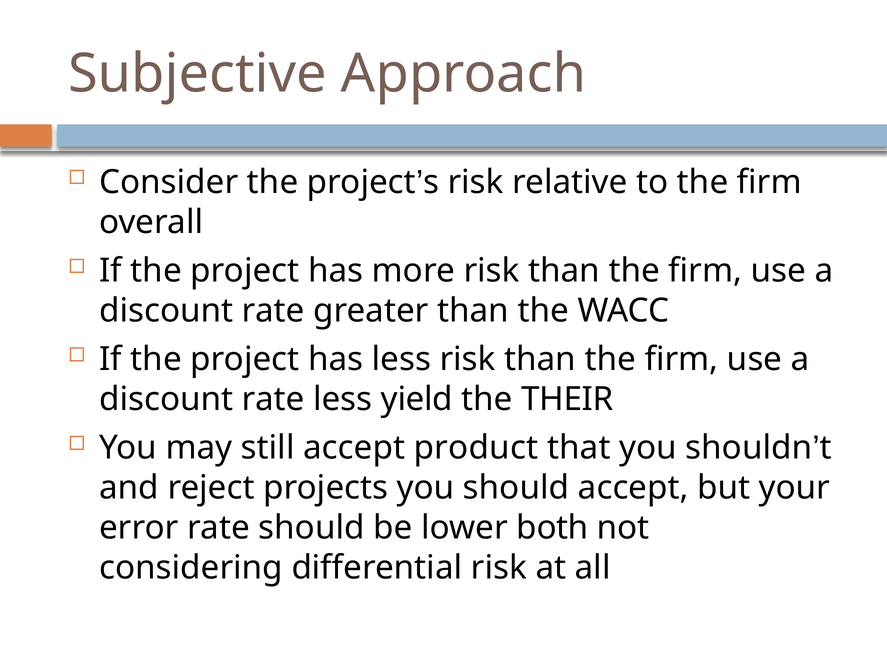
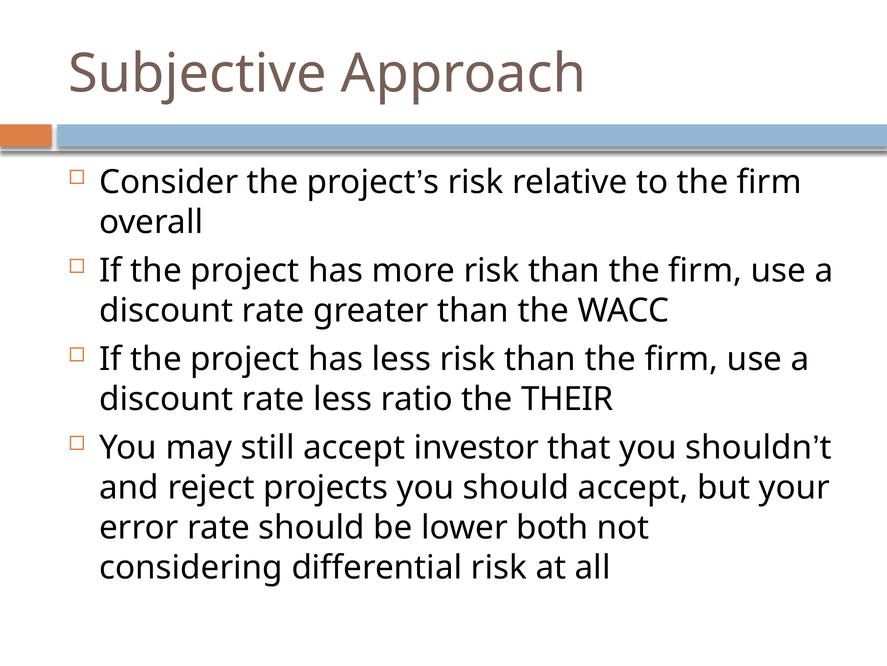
yield: yield -> ratio (417, 399)
product: product -> investor (476, 447)
